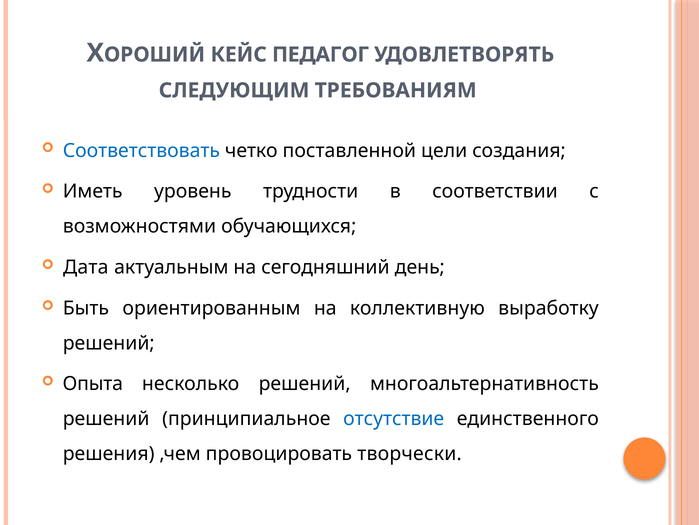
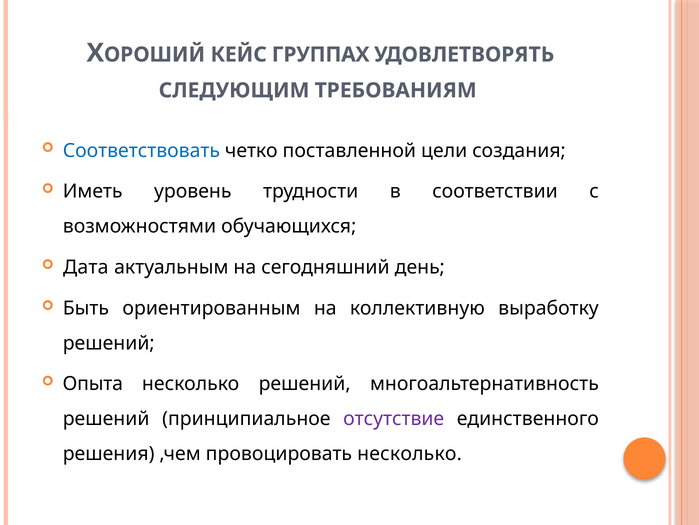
ПЕДАГОГ: ПЕДАГОГ -> ГРУППАХ (321, 55)
отсутствие colour: blue -> purple (394, 418)
провоцировать творчески: творчески -> несколько (410, 453)
